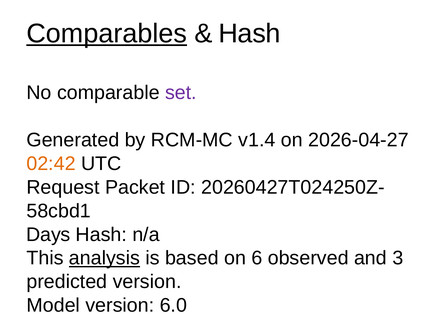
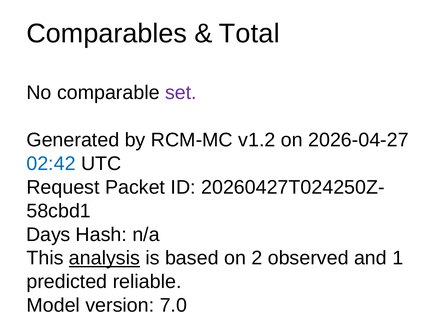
Comparables underline: present -> none (107, 34)
Hash: Hash -> Total (249, 34)
v1.4: v1.4 -> v1.2 (257, 140)
02:42 colour: orange -> blue (51, 163)
6: 6 -> 2 (257, 258)
3: 3 -> 1 (398, 258)
predicted version: version -> reliable (147, 281)
6.0: 6.0 -> 7.0 (173, 305)
